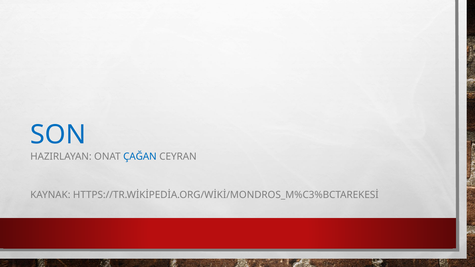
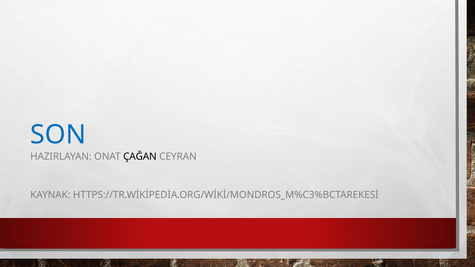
ÇAĞAN colour: blue -> black (140, 157)
